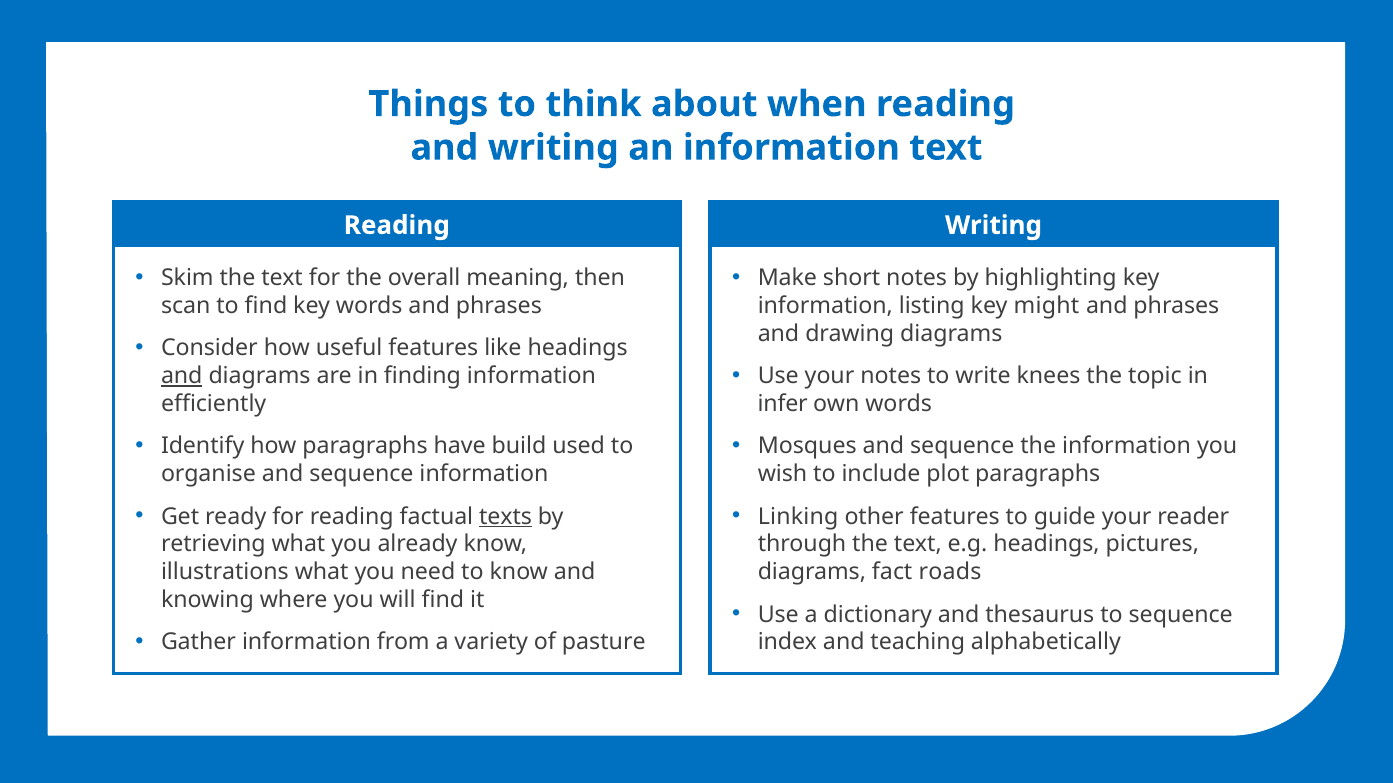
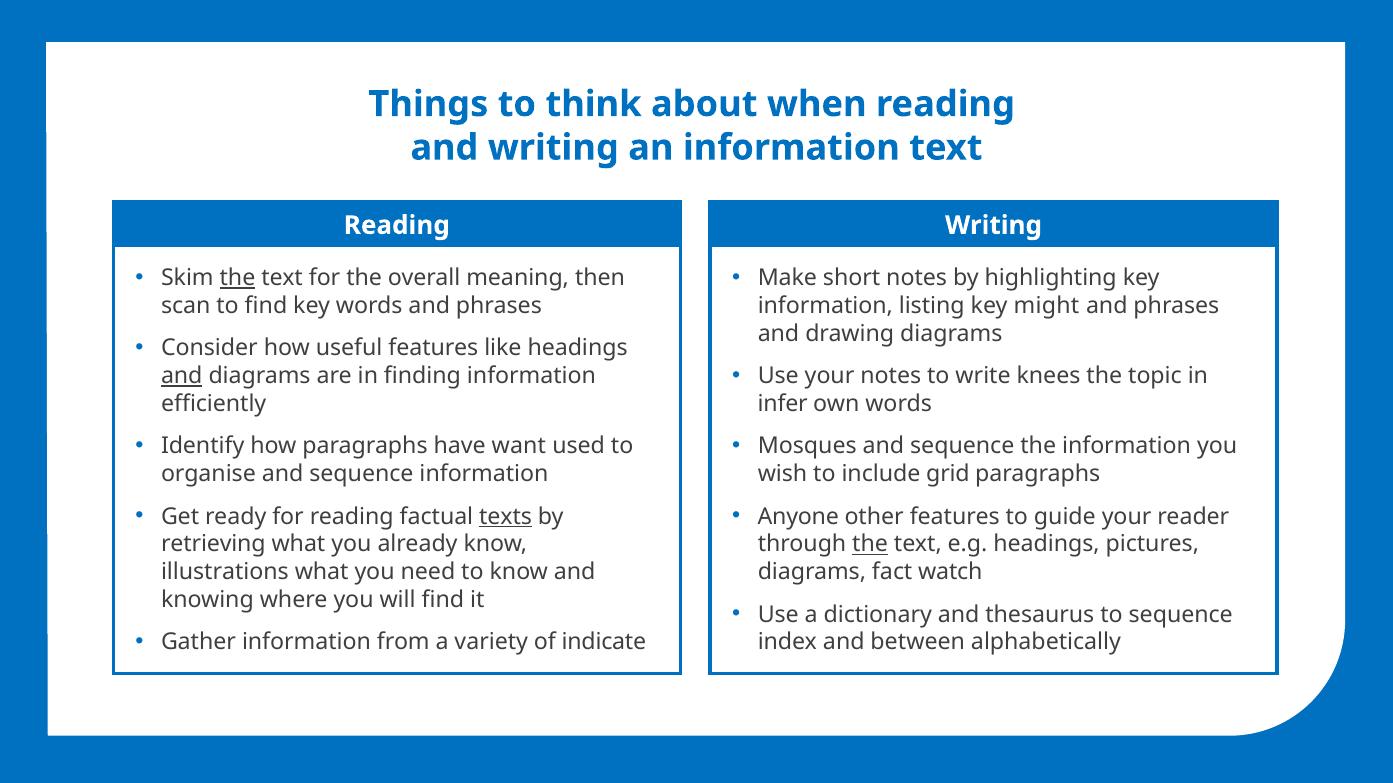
the underline: none -> present (237, 278)
build: build -> want (519, 447)
plot: plot -> grid (948, 474)
Linking: Linking -> Anyone (798, 517)
the underline: none -> present (870, 545)
roads: roads -> watch (950, 573)
pasture: pasture -> indicate (604, 643)
teaching: teaching -> between (918, 643)
